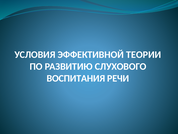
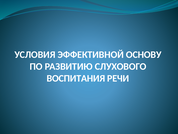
ТЕОРИИ: ТЕОРИИ -> ОСНОВУ (144, 54)
